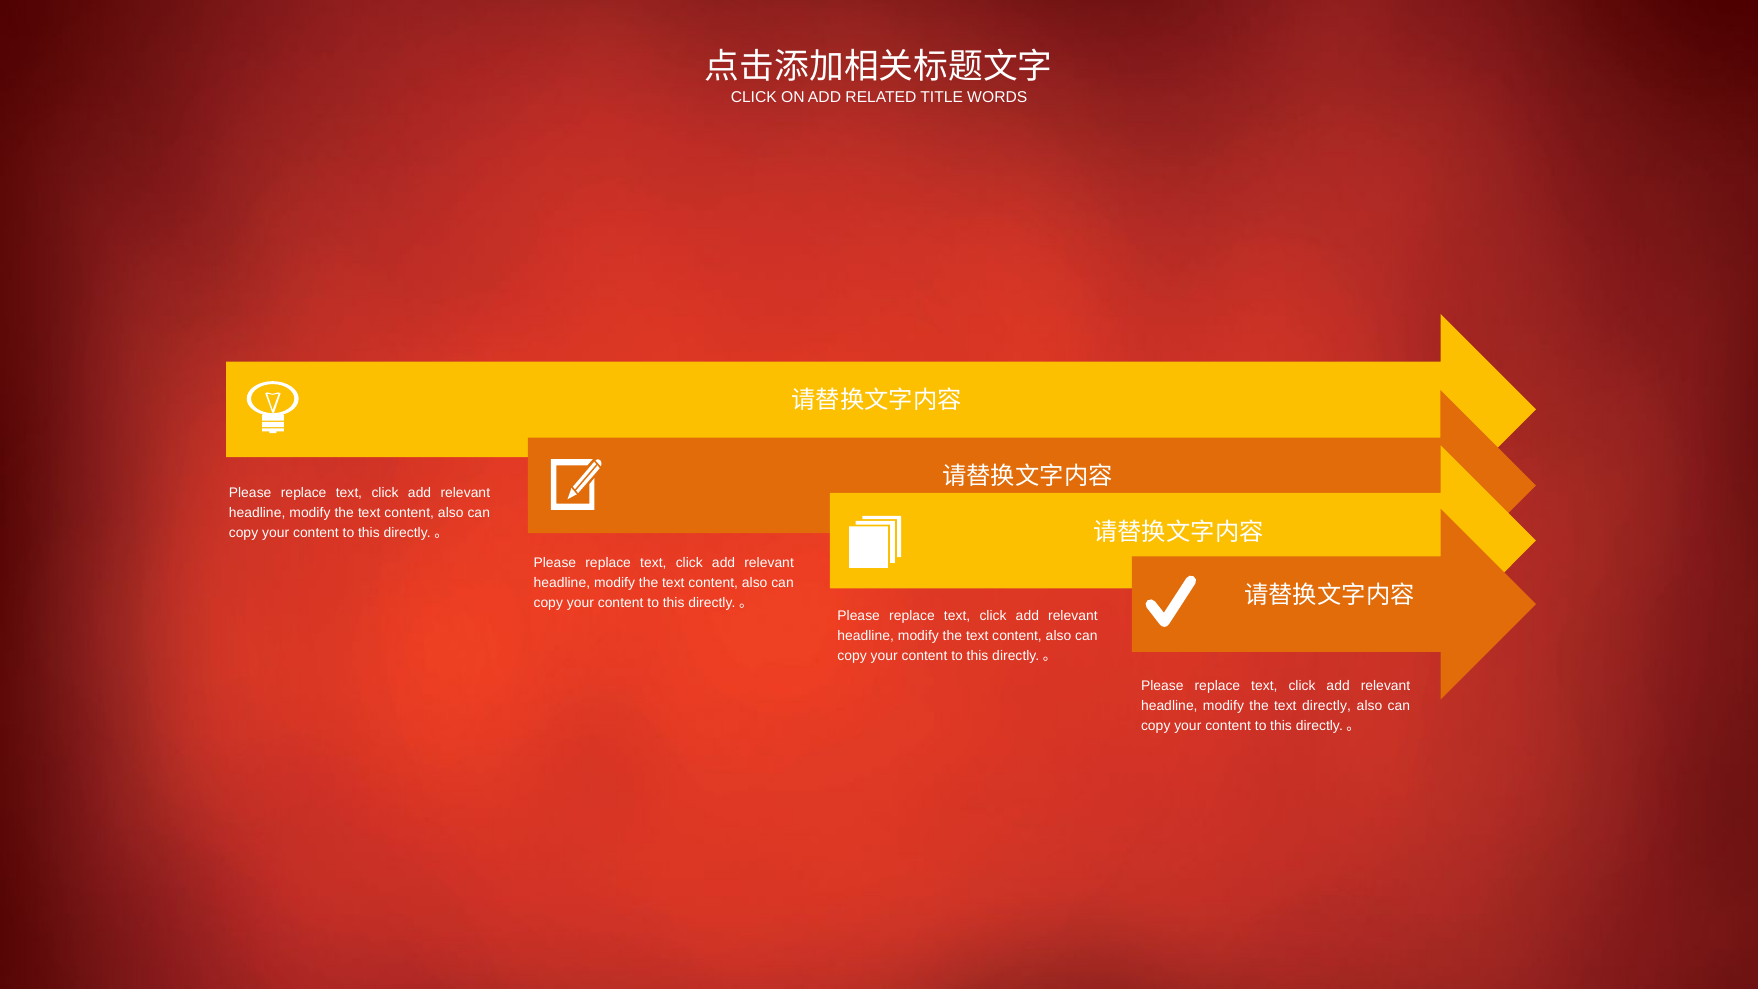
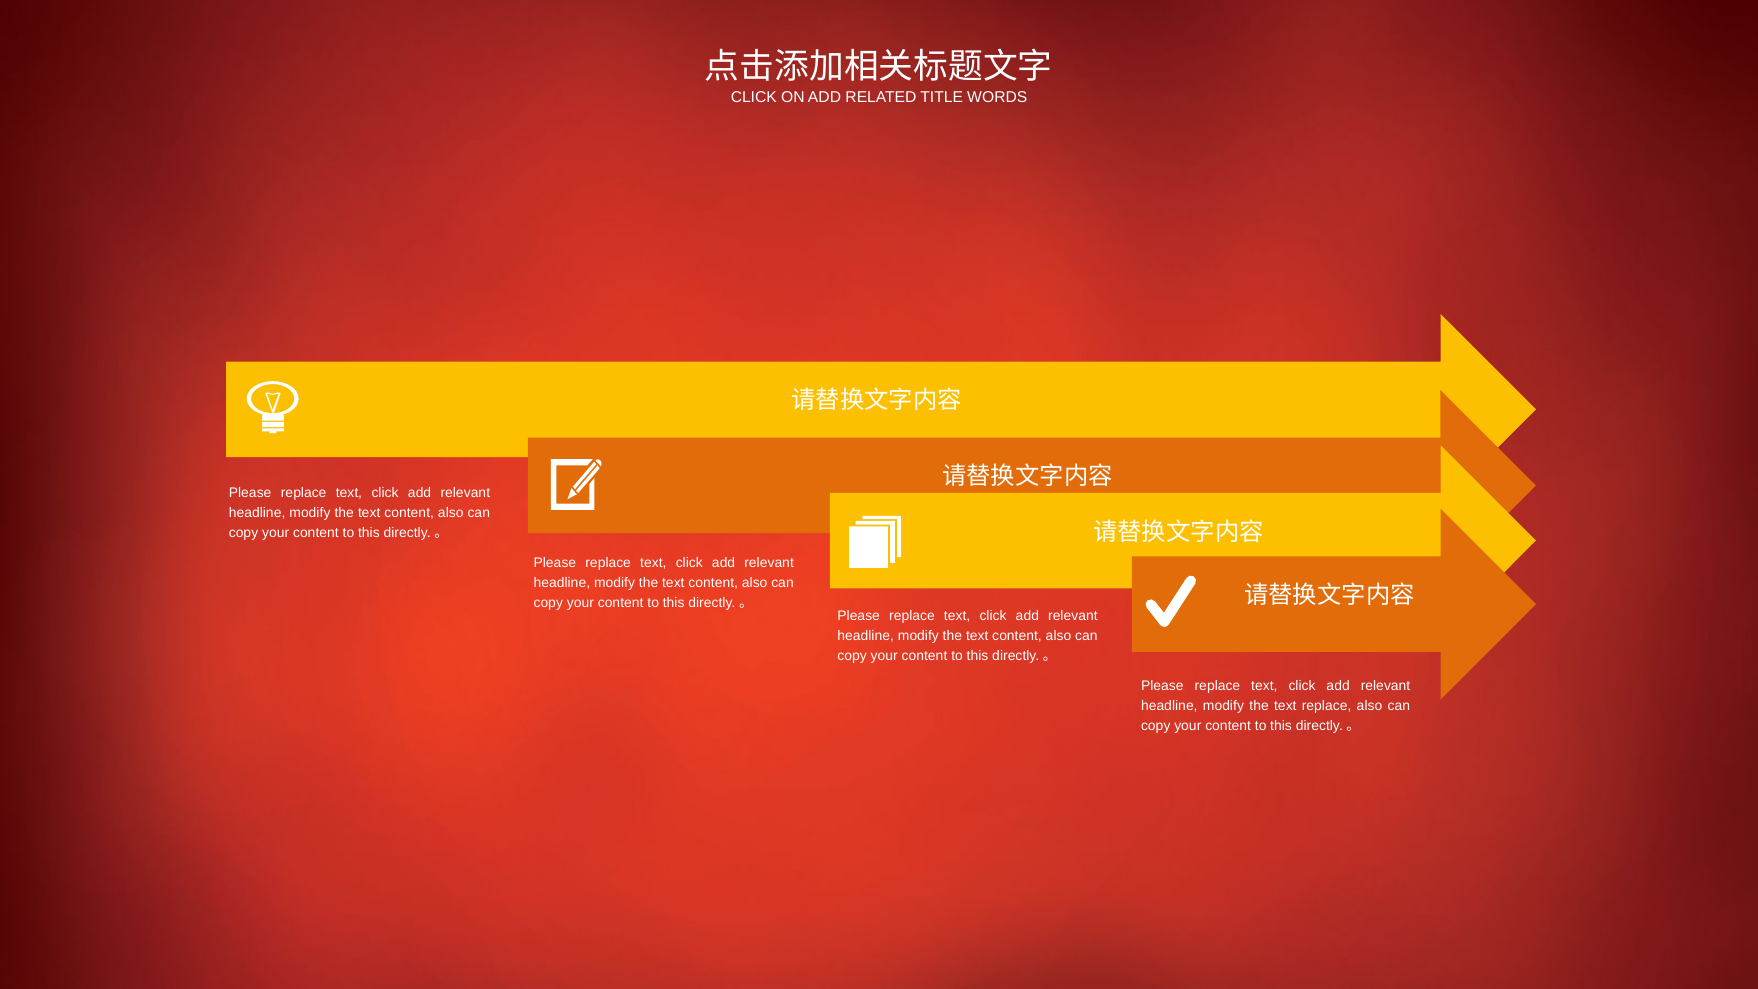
text directly: directly -> replace (1327, 706)
